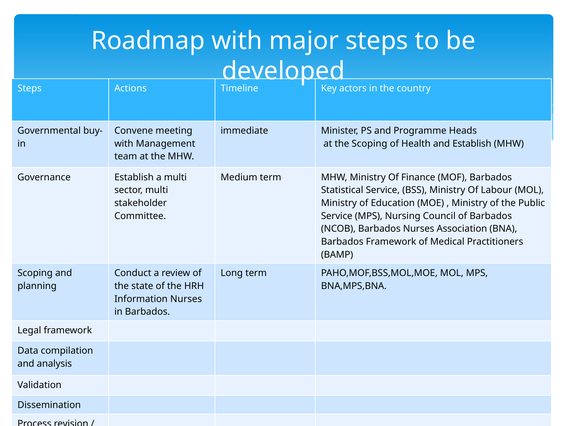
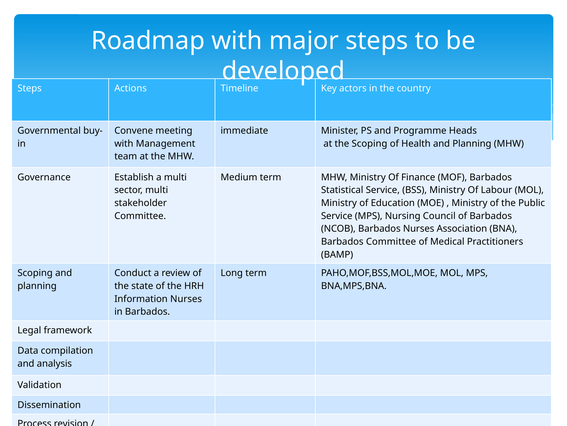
Health and Establish: Establish -> Planning (472, 143)
Barbados Framework: Framework -> Committee (391, 241)
